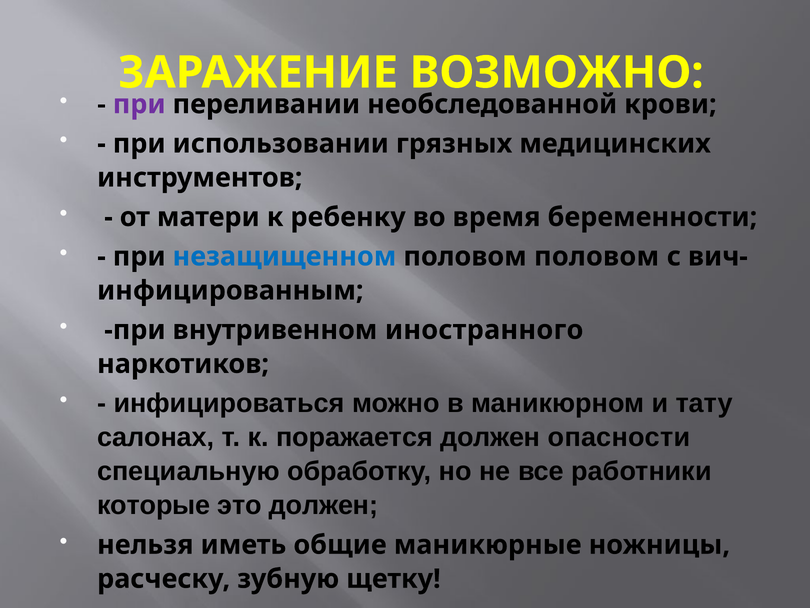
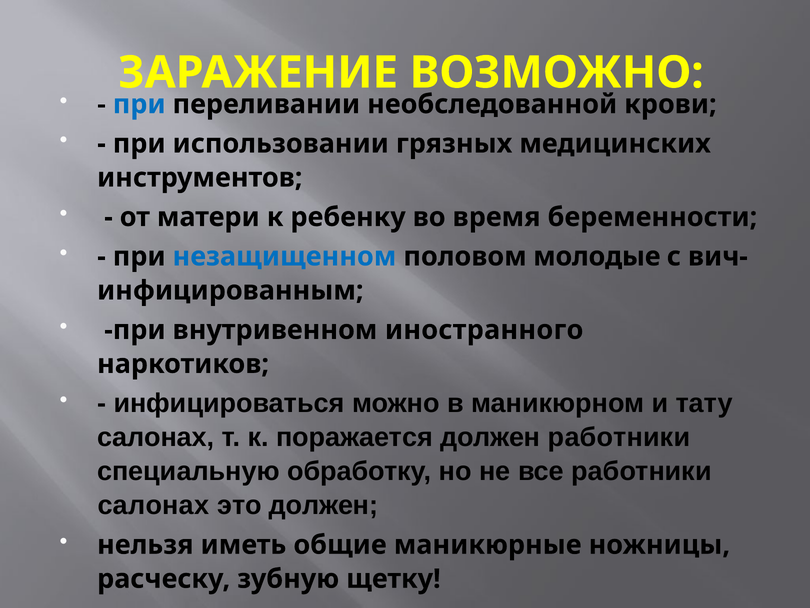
при colour: purple -> blue (139, 104)
половом половом: половом -> молодые (597, 256)
должен опасности: опасности -> работники (619, 437)
которые: которые -> салонах (153, 505)
